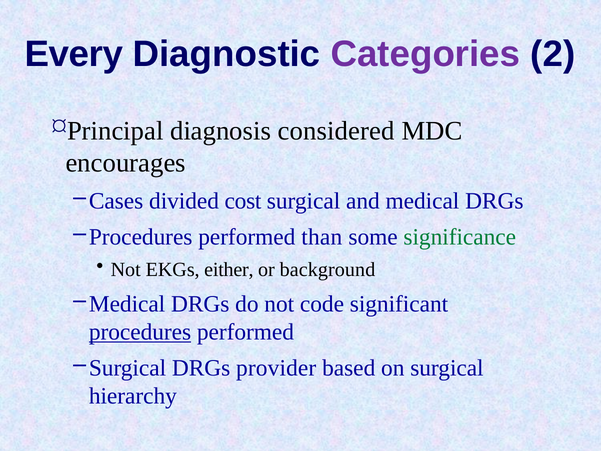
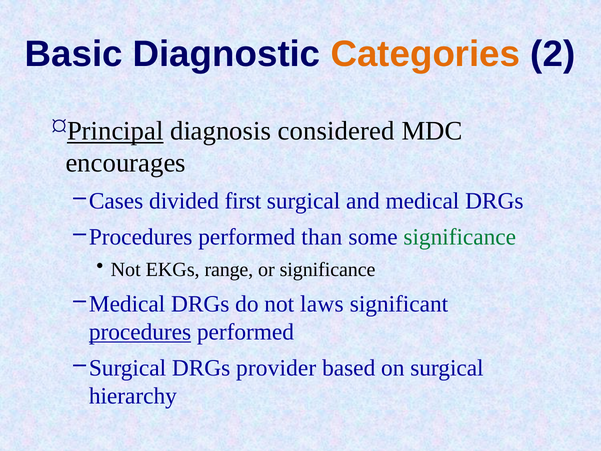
Every: Every -> Basic (74, 54)
Categories colour: purple -> orange (425, 54)
Principal underline: none -> present (115, 131)
cost: cost -> first (243, 201)
either: either -> range (229, 269)
or background: background -> significance (328, 269)
code: code -> laws (322, 304)
